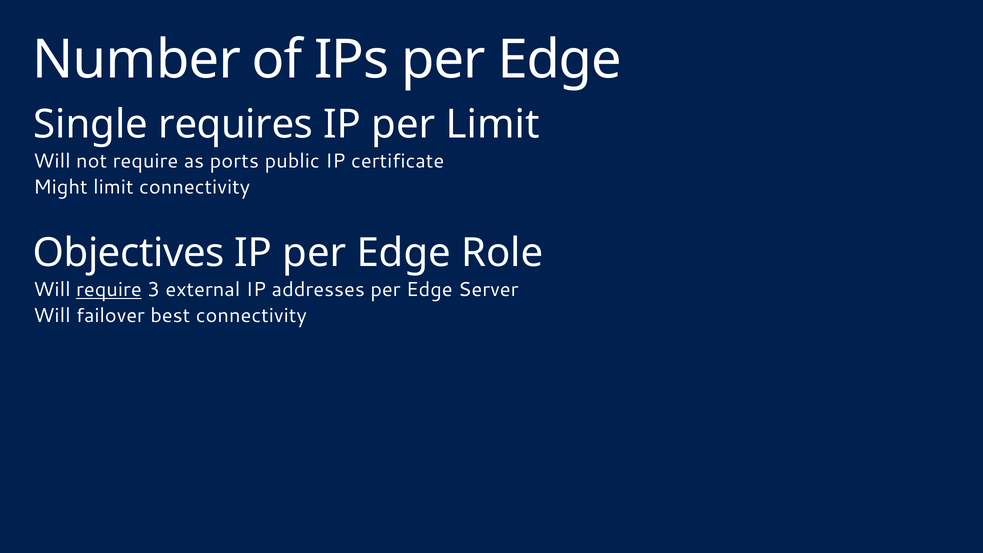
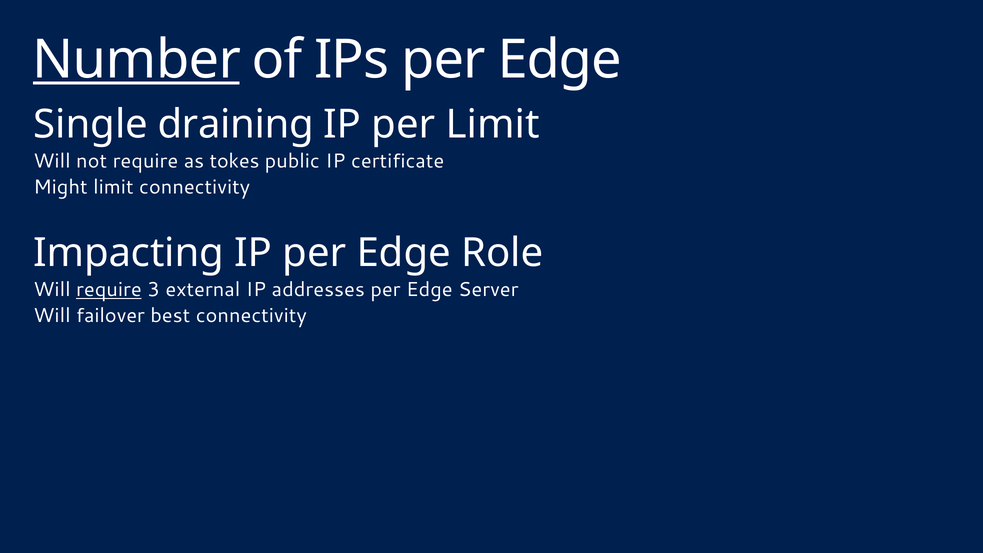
Number underline: none -> present (137, 60)
requires: requires -> draining (236, 125)
ports: ports -> tokes (235, 161)
Objectives: Objectives -> Impacting (129, 253)
